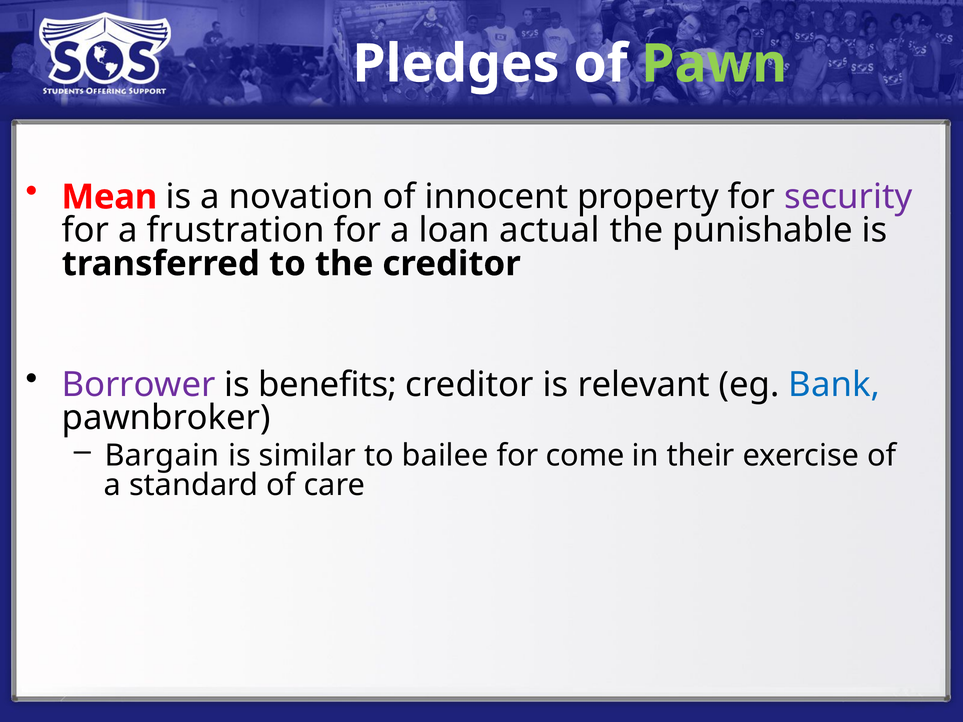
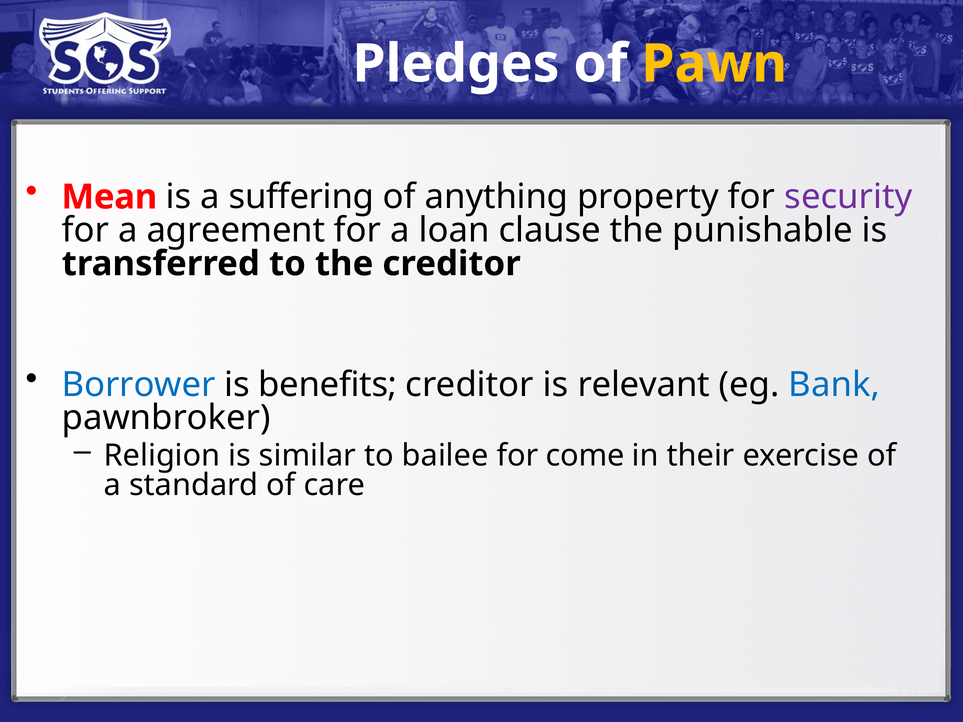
Pawn colour: light green -> yellow (714, 64)
novation: novation -> suffering (301, 197)
innocent: innocent -> anything (497, 197)
frustration: frustration -> agreement (236, 230)
actual: actual -> clause (550, 230)
Borrower colour: purple -> blue (139, 385)
Bargain: Bargain -> Religion (162, 456)
